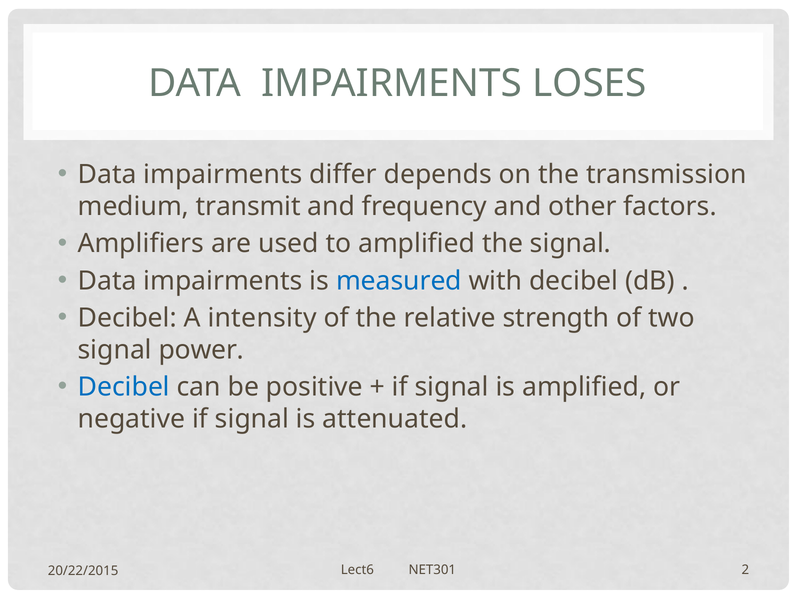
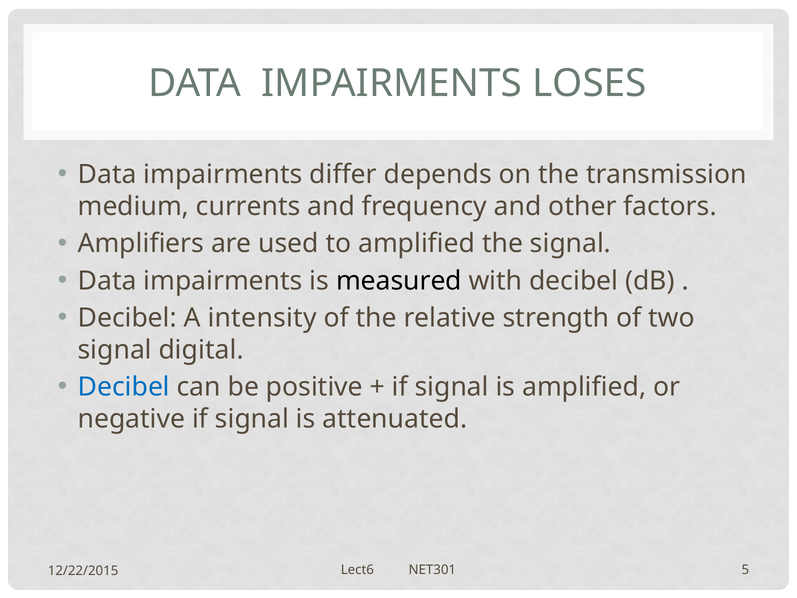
transmit: transmit -> currents (248, 206)
measured colour: blue -> black (399, 281)
power: power -> digital (201, 350)
2: 2 -> 5 (745, 570)
20/22/2015: 20/22/2015 -> 12/22/2015 (83, 571)
